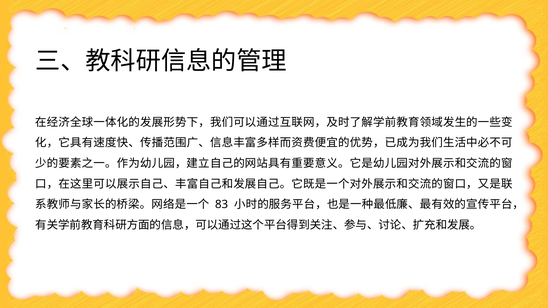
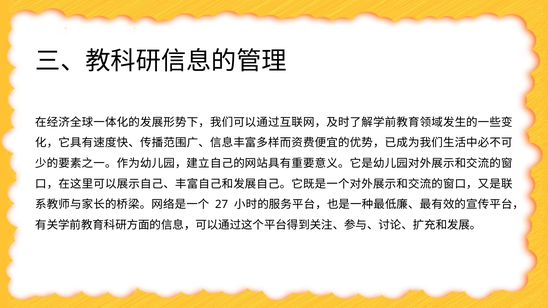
83: 83 -> 27 (222, 205)
